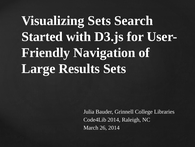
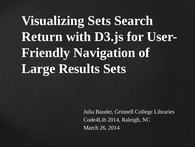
Started: Started -> Return (42, 36)
